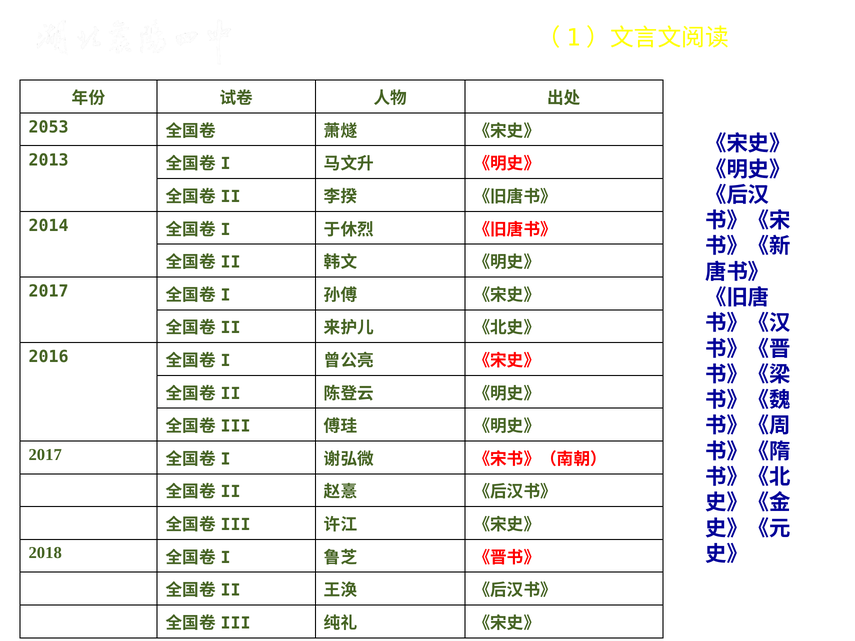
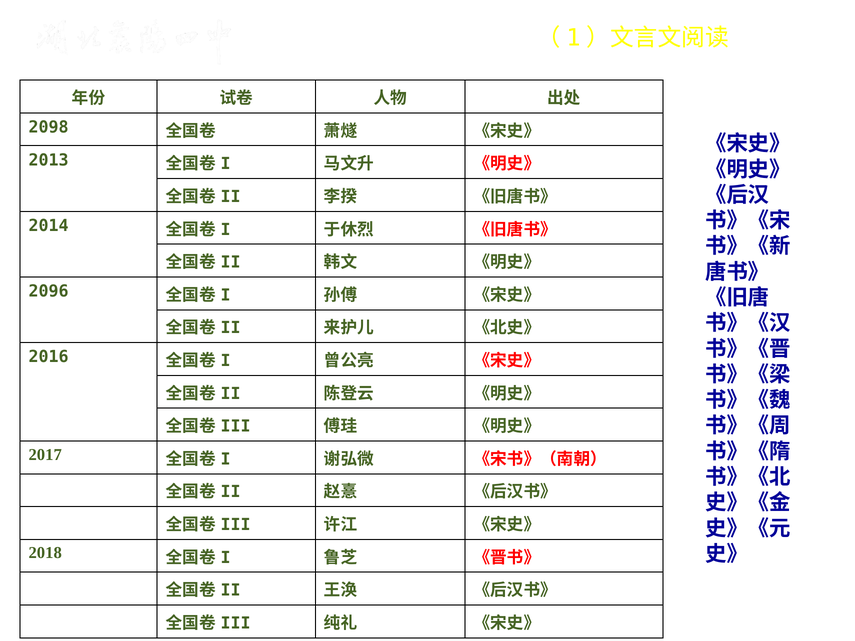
2053: 2053 -> 2098 (49, 127)
2017: 2017 -> 2096 (49, 291)
